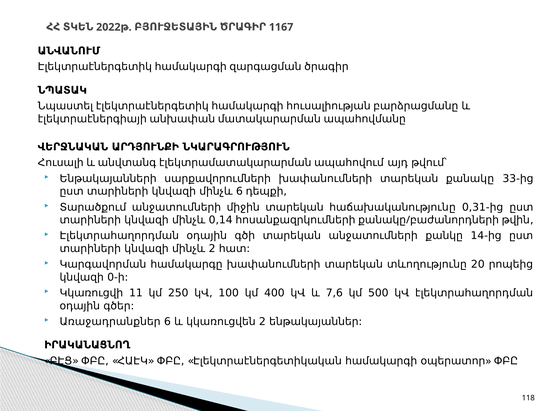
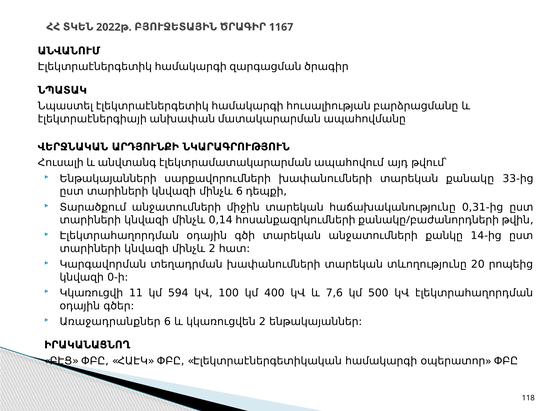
համակարգը: համակարգը -> տեղադրման (186, 264)
250: 250 -> 594 (178, 293)
